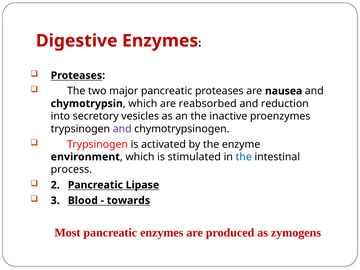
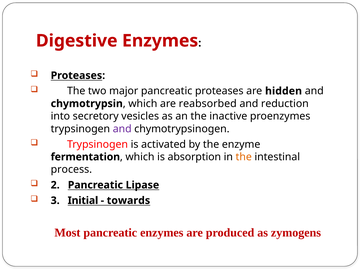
nausea: nausea -> hidden (284, 91)
environment: environment -> fermentation (85, 157)
stimulated: stimulated -> absorption (194, 157)
the colour: blue -> orange (244, 157)
Blood: Blood -> Initial (83, 201)
